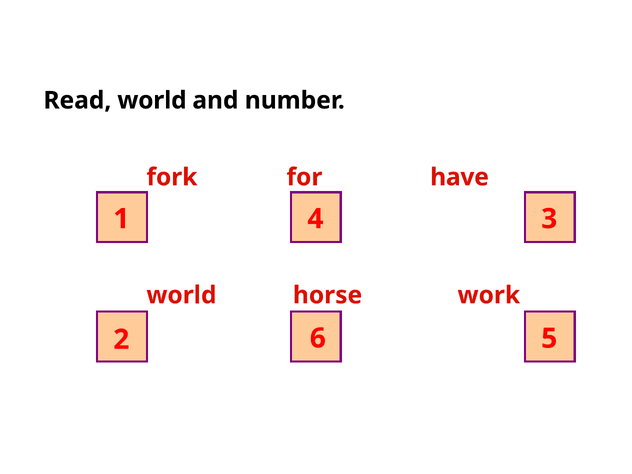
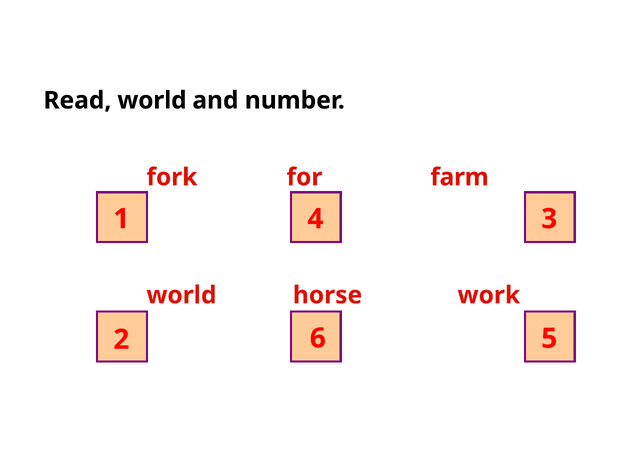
have: have -> farm (460, 177)
